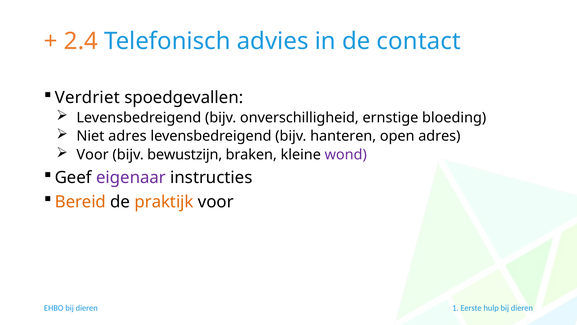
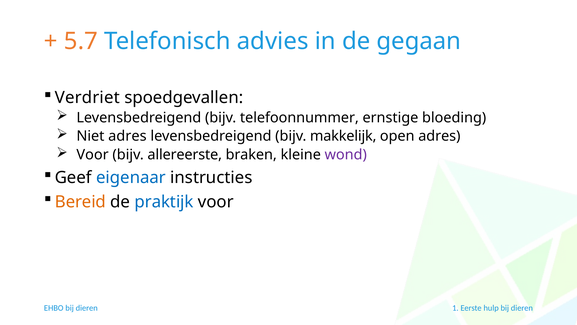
2.4: 2.4 -> 5.7 (81, 41)
contact: contact -> gegaan (419, 41)
onverschilligheid: onverschilligheid -> telefoonnummer (299, 117)
hanteren: hanteren -> makkelijk (343, 136)
bewustzijn: bewustzijn -> allereerste (185, 155)
eigenaar colour: purple -> blue (131, 177)
praktijk colour: orange -> blue (164, 202)
